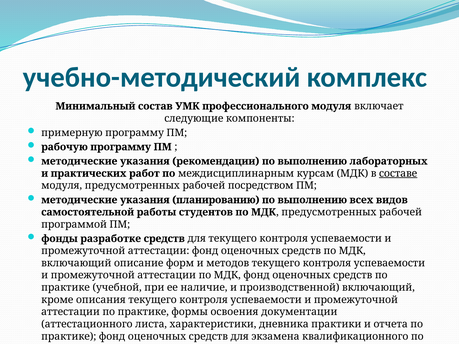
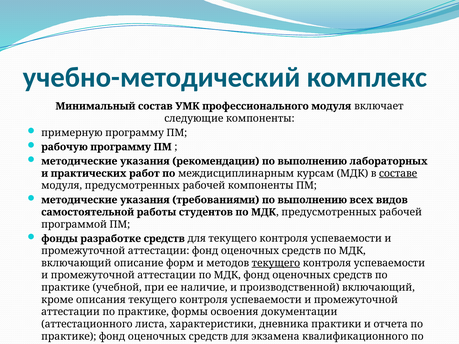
рабочей посредством: посредством -> компоненты (261, 186)
планированию: планированию -> требованиями (216, 200)
текущего underline: none -> present (276, 263)
